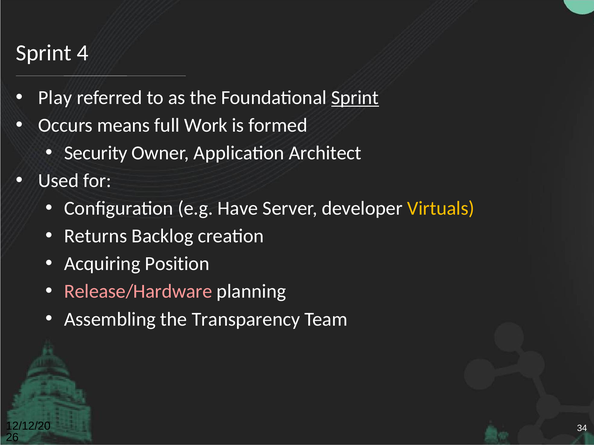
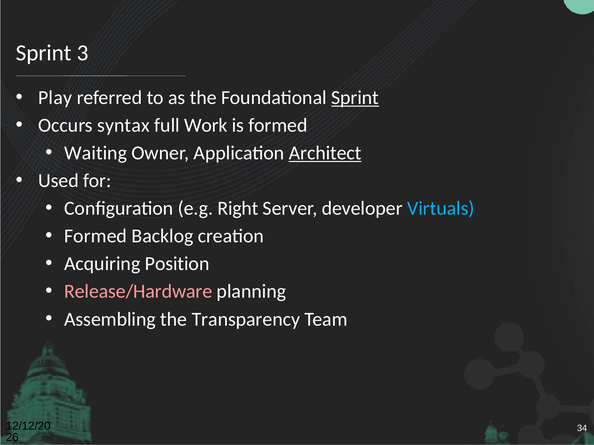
4: 4 -> 3 (83, 53)
means: means -> syntax (123, 126)
Security: Security -> Waiting (96, 153)
Architect underline: none -> present (325, 153)
Have: Have -> Right (238, 209)
Virtuals colour: yellow -> light blue (441, 209)
Returns: Returns -> Formed (96, 236)
